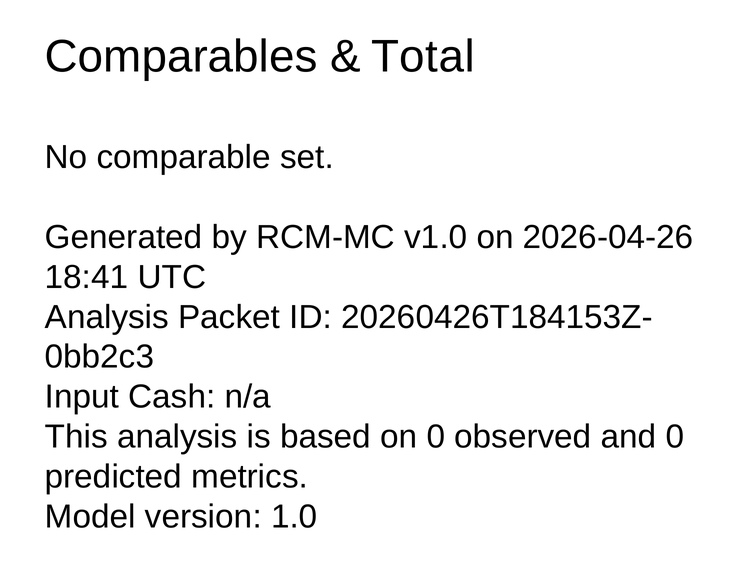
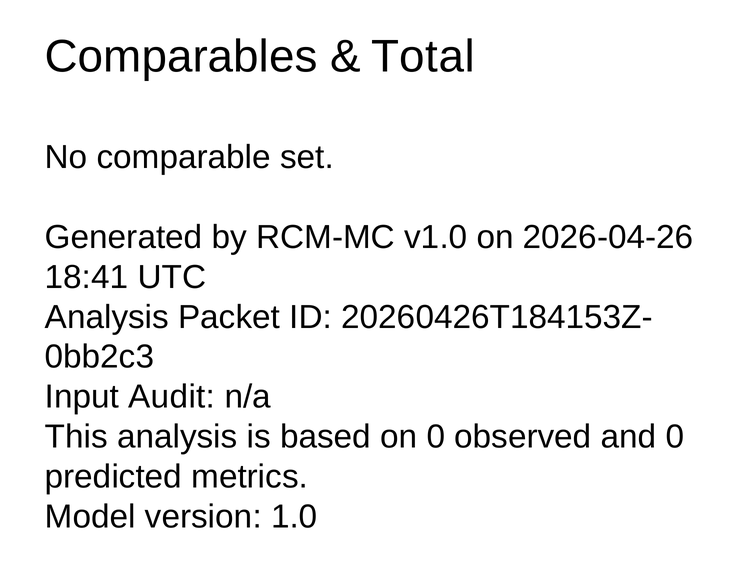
Cash: Cash -> Audit (172, 397)
